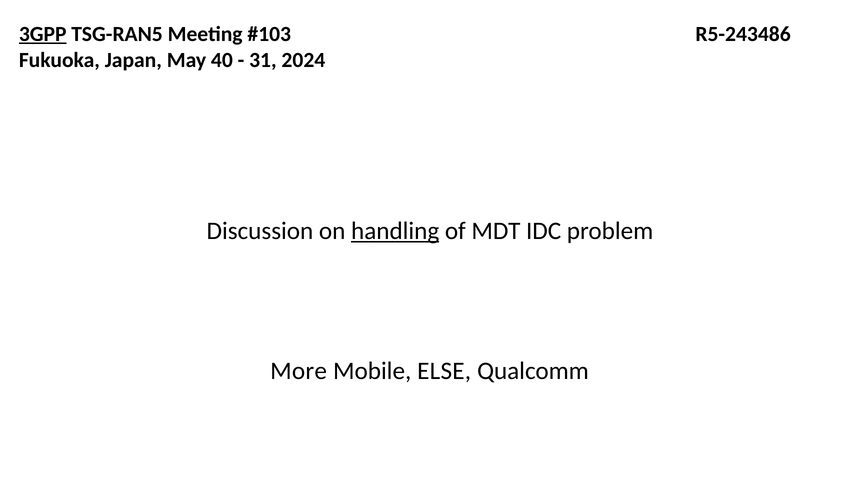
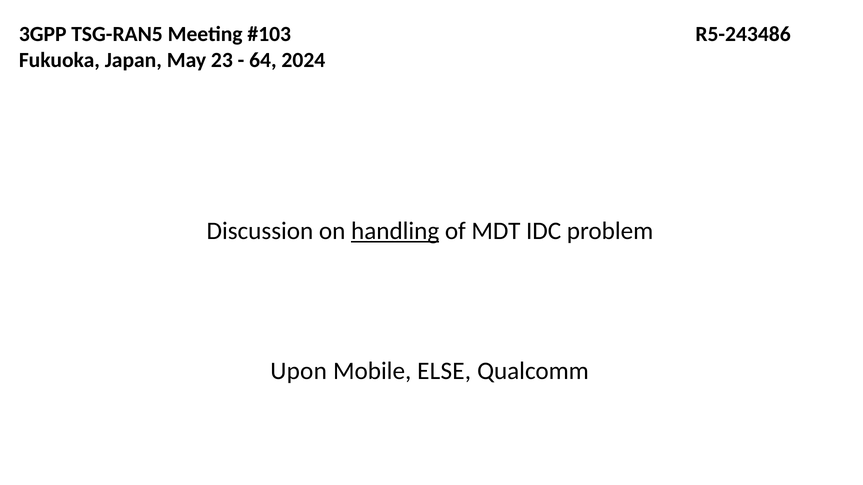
3GPP underline: present -> none (43, 34)
40: 40 -> 23 (222, 60)
31: 31 -> 64 (263, 60)
More: More -> Upon (299, 372)
